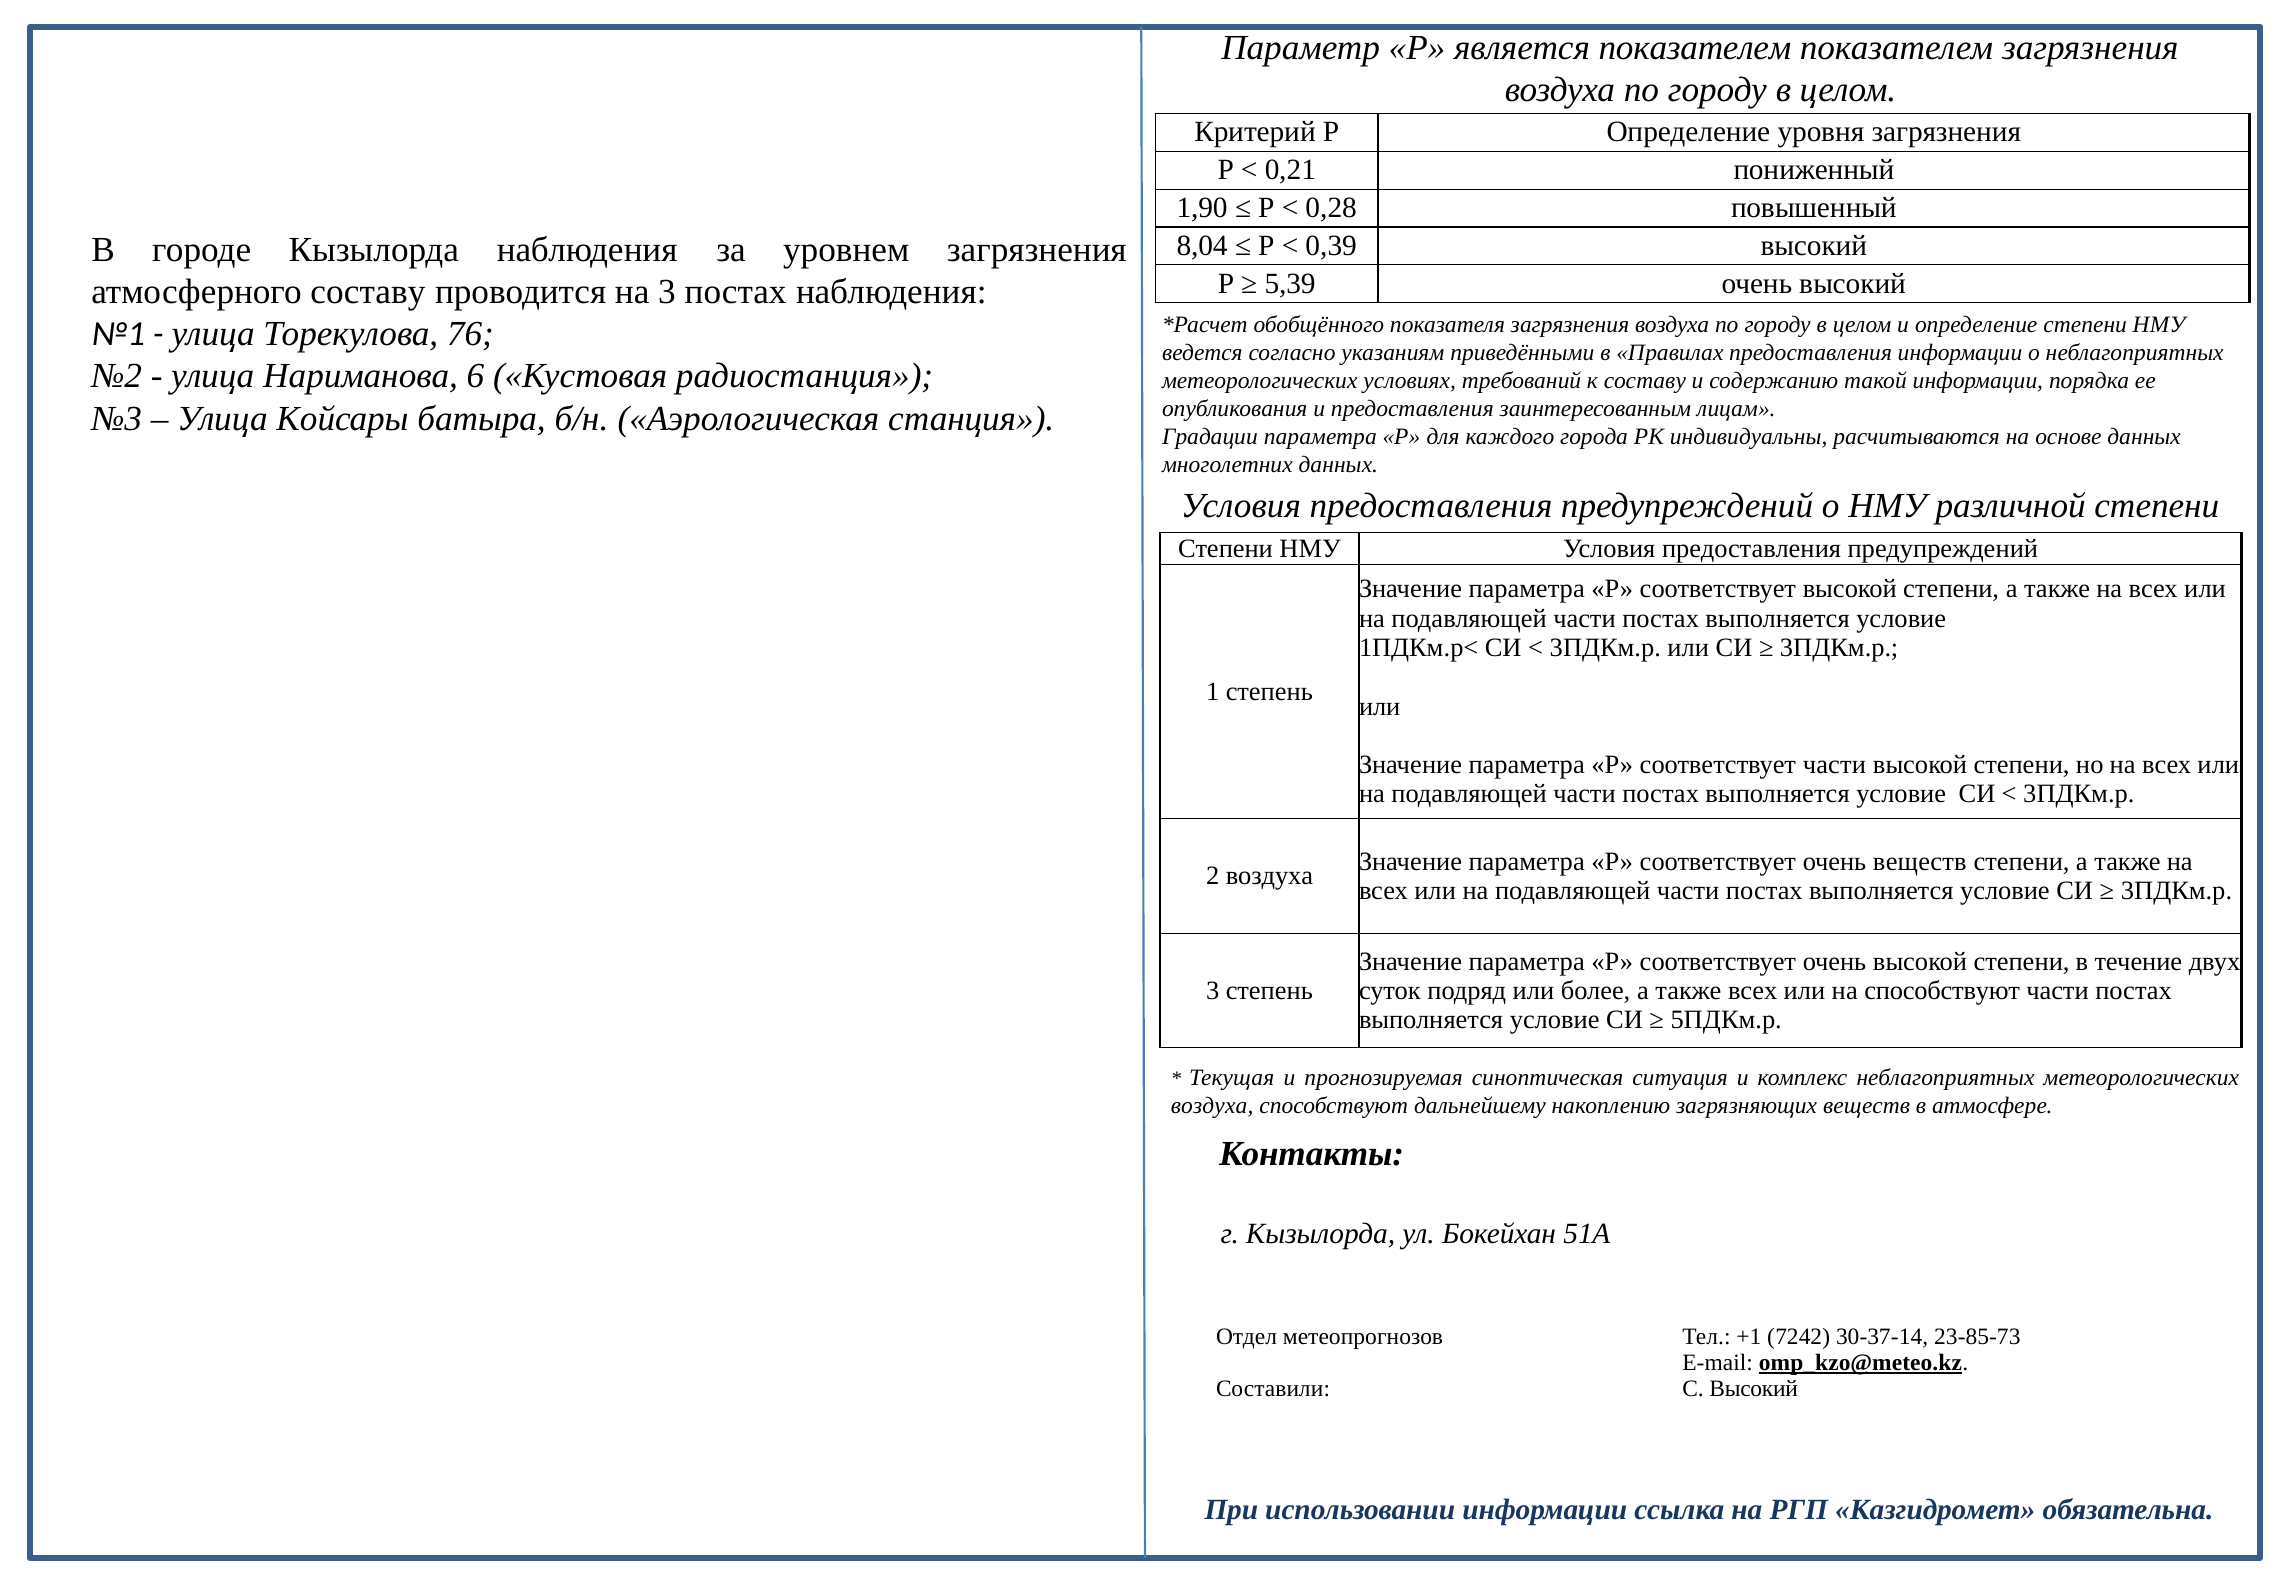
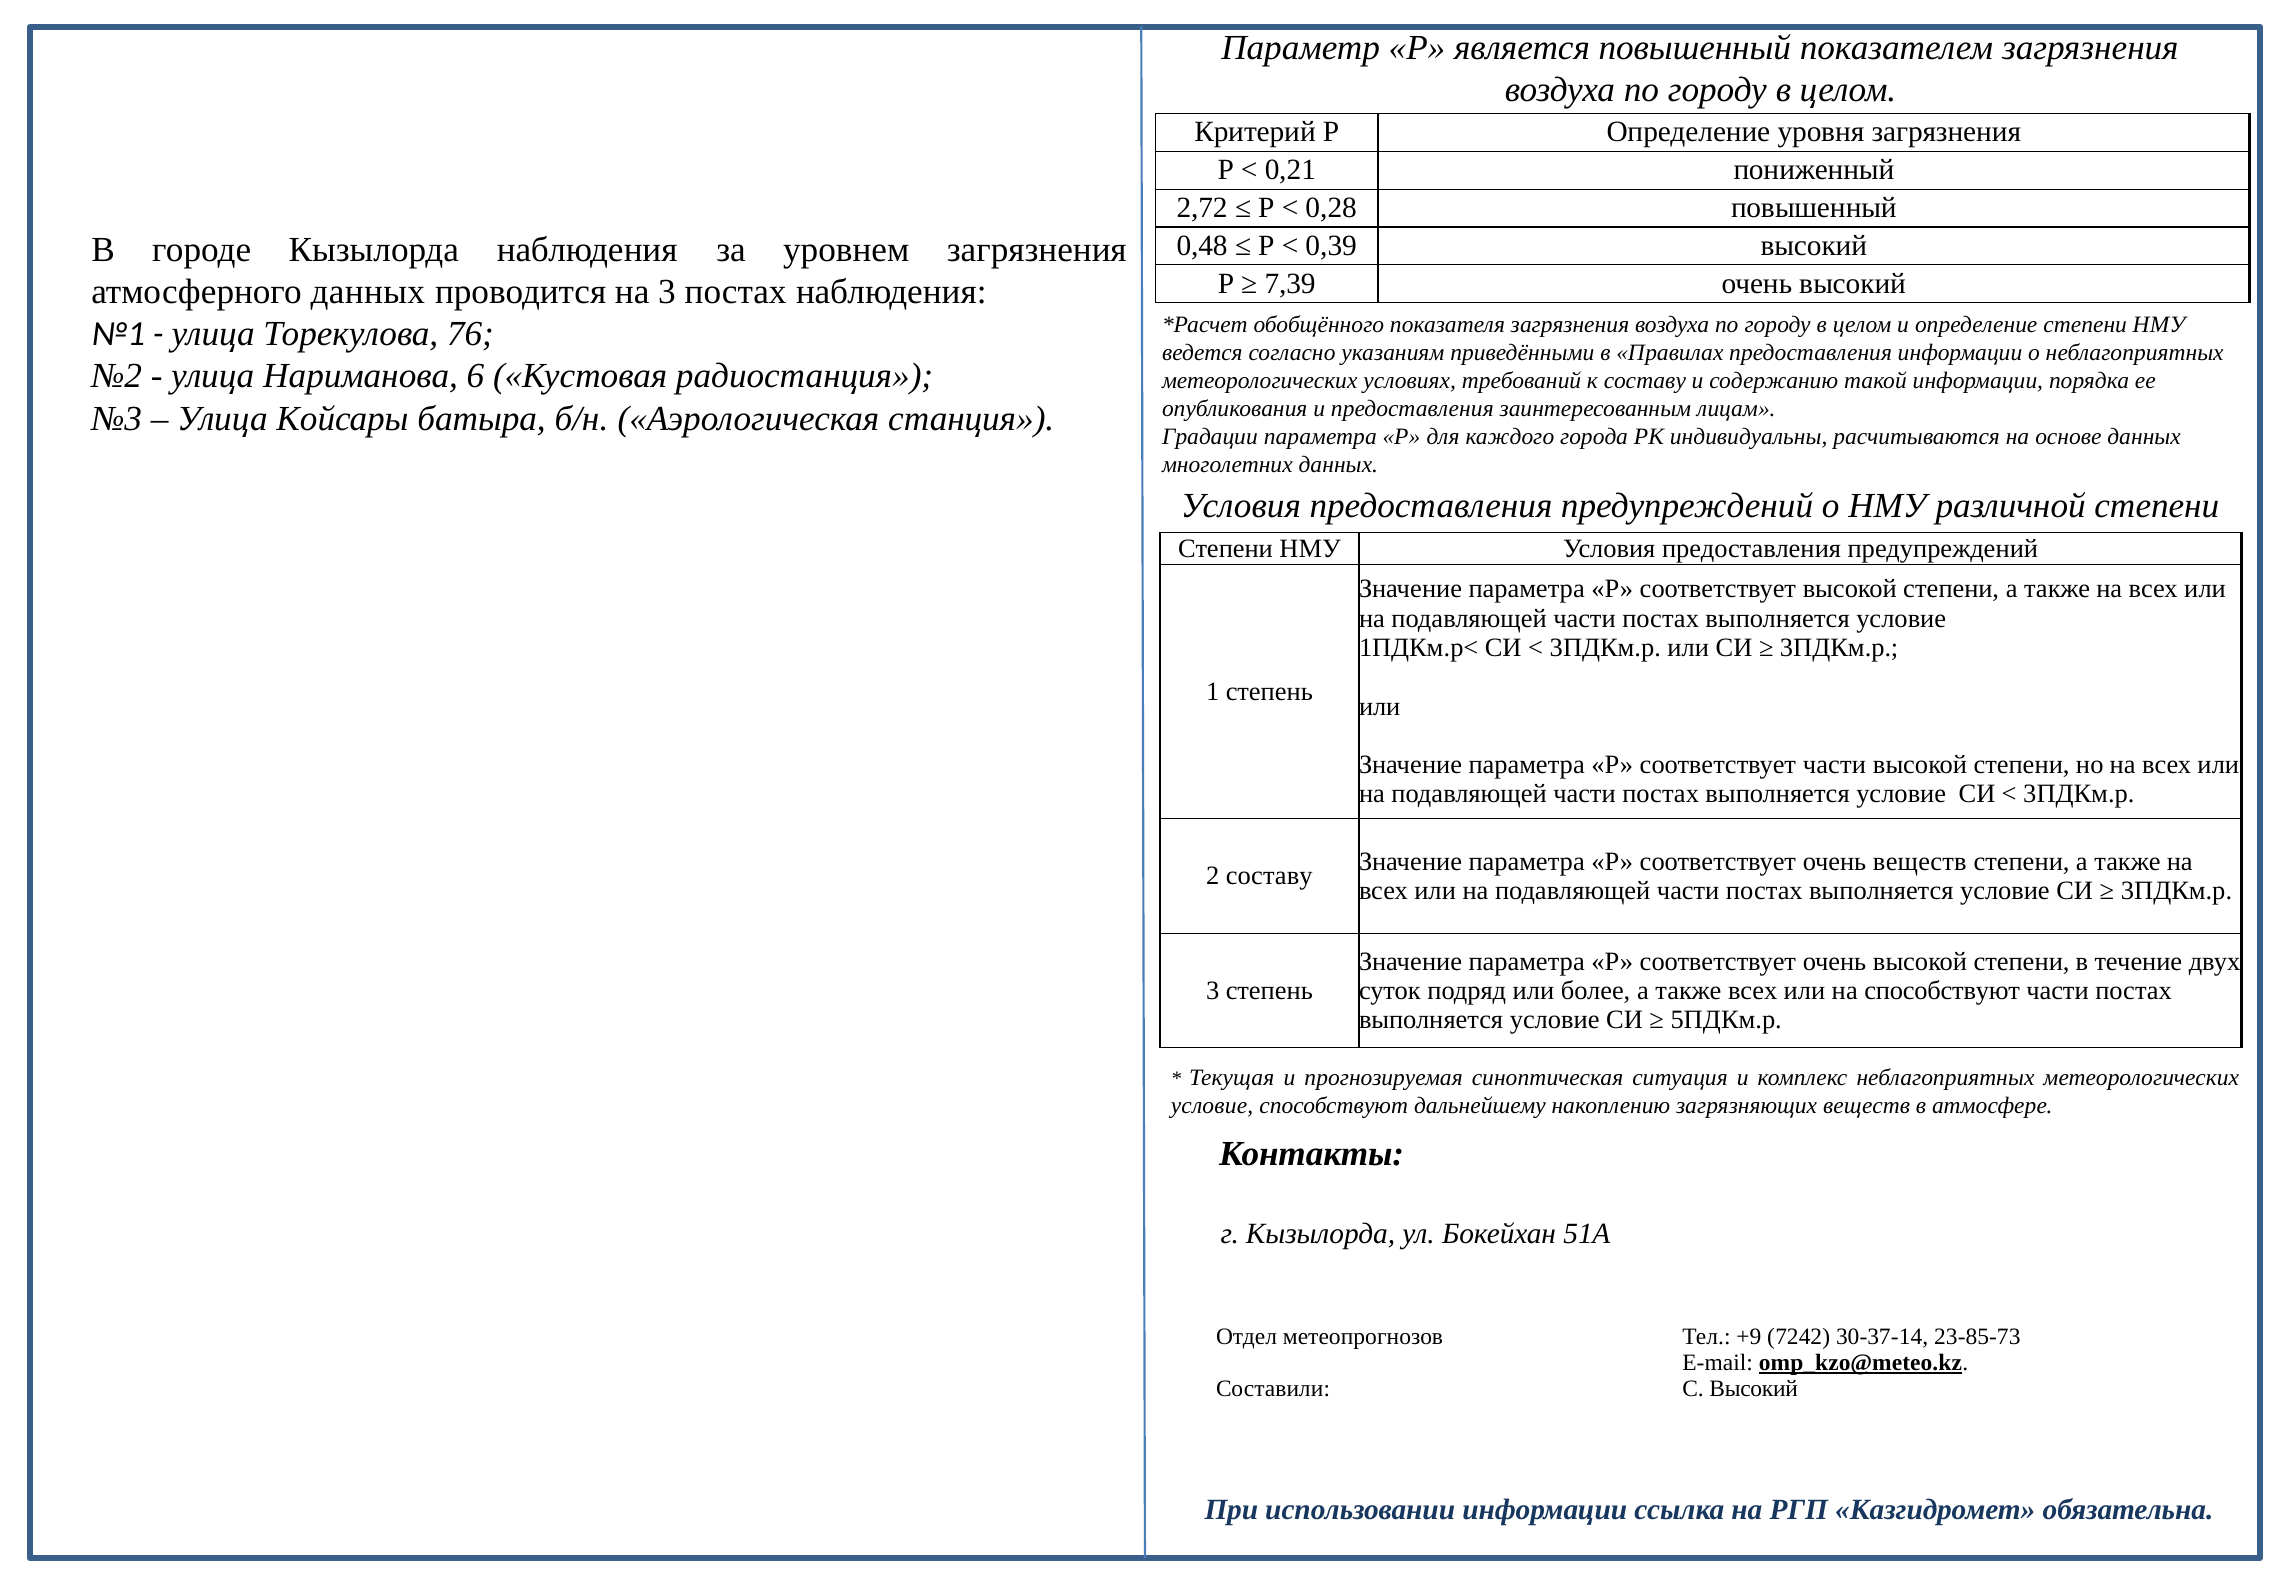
является показателем: показателем -> повышенный (1695, 48)
1,90: 1,90 -> 2,72 (1202, 208)
8,04: 8,04 -> 0,48 (1202, 246)
5,39: 5,39 -> 7,39 (1290, 283)
атмосферного составу: составу -> данных (368, 292)
2 воздуха: воздуха -> составу (1269, 876)
воздуха: воздуха -> условие (1212, 1106)
+1: +1 -> +9 (1749, 1337)
